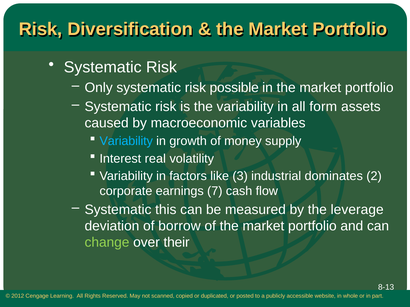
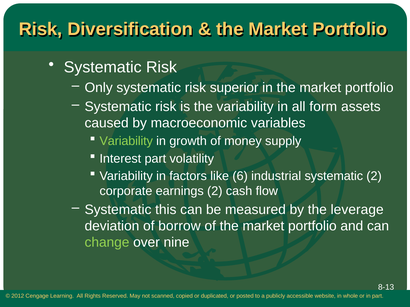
possible: possible -> superior (234, 88)
Variability colour: light blue -> light green (126, 141)
Interest real: real -> part (155, 159)
3: 3 -> 6 (240, 176)
industrial dominates: dominates -> systematic (334, 176)
earnings 7: 7 -> 2 (215, 192)
their: their -> nine (176, 243)
